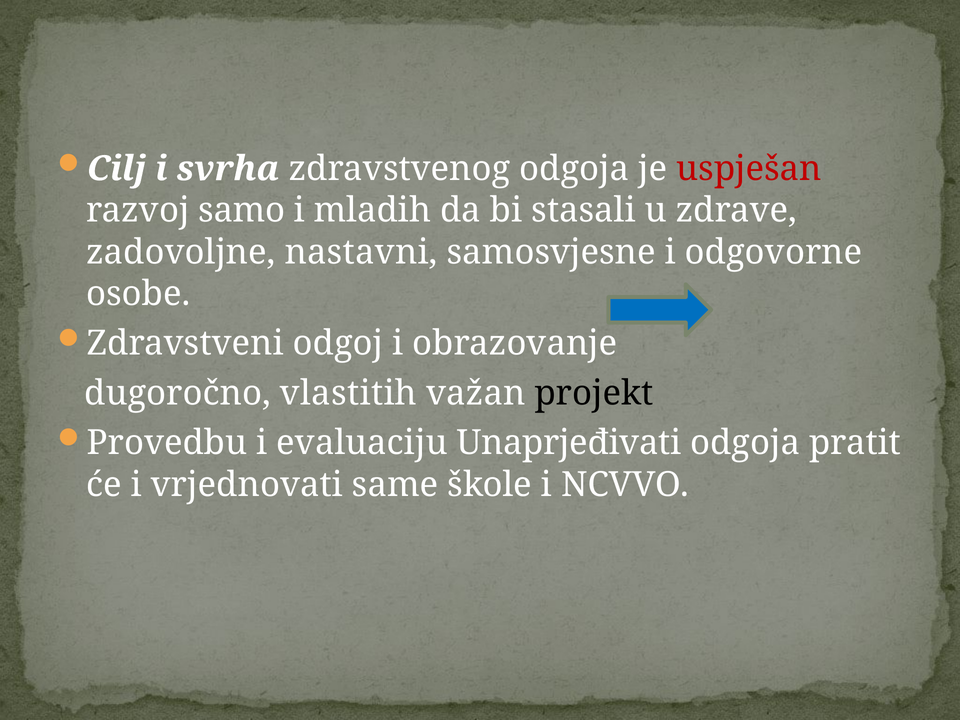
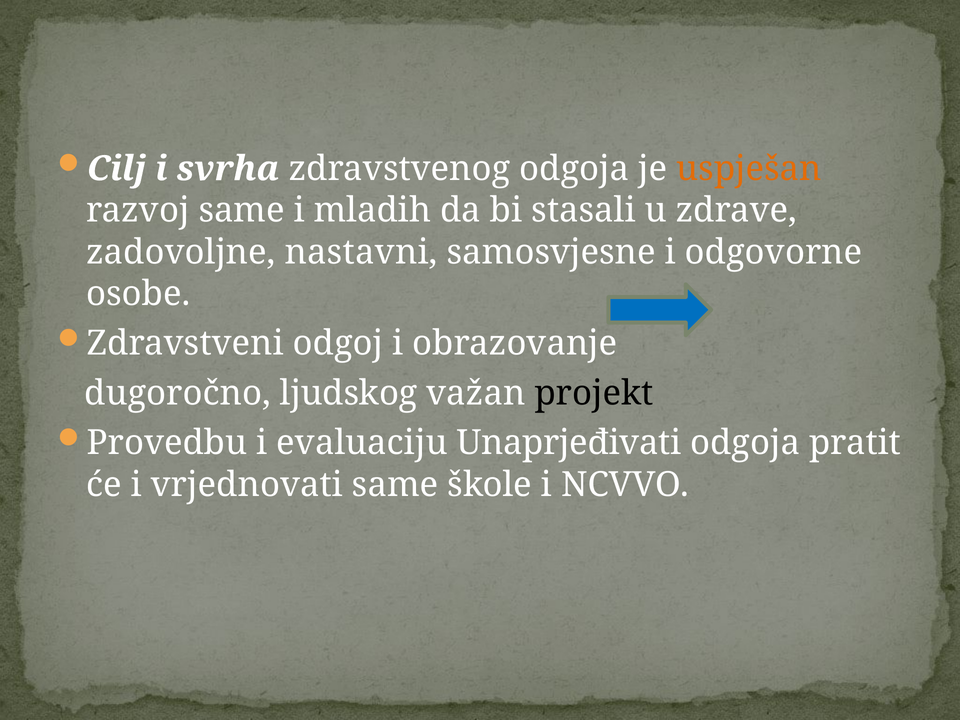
uspješan colour: red -> orange (749, 169)
razvoj samo: samo -> same (242, 210)
vlastitih: vlastitih -> ljudskog (349, 393)
